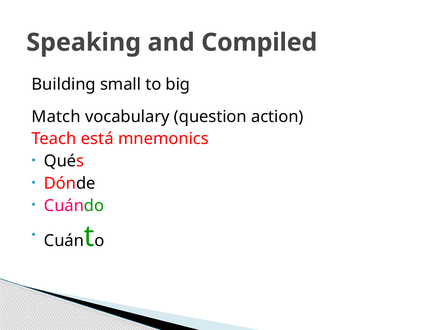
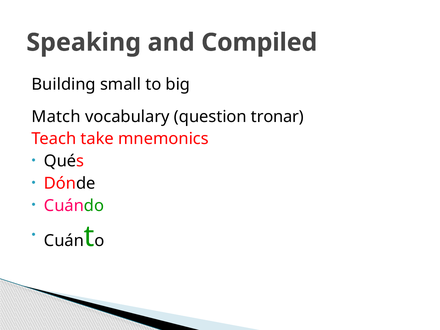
action: action -> tronar (277, 117)
está: está -> take (97, 139)
